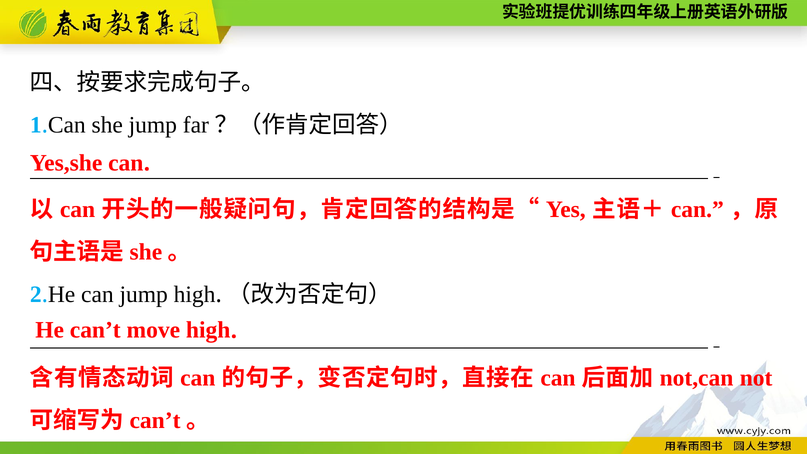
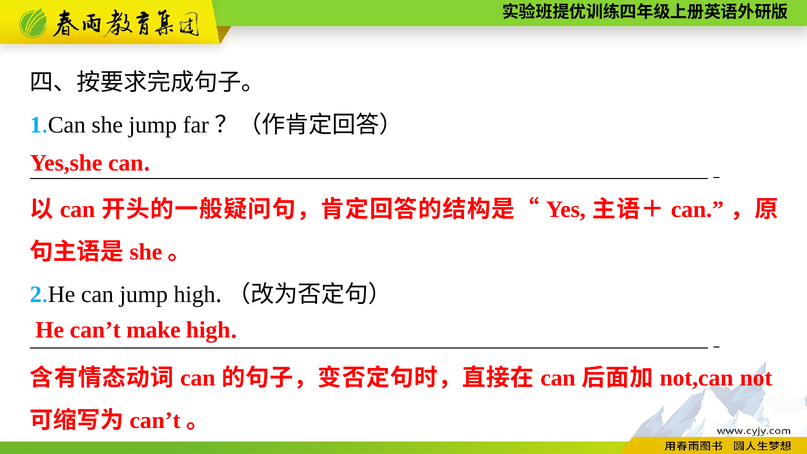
move: move -> make (153, 330)
